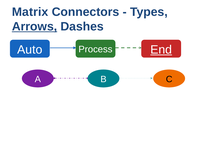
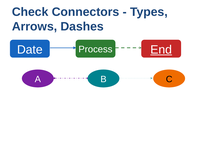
Matrix: Matrix -> Check (30, 12)
Arrows underline: present -> none (35, 27)
Auto: Auto -> Date (30, 50)
